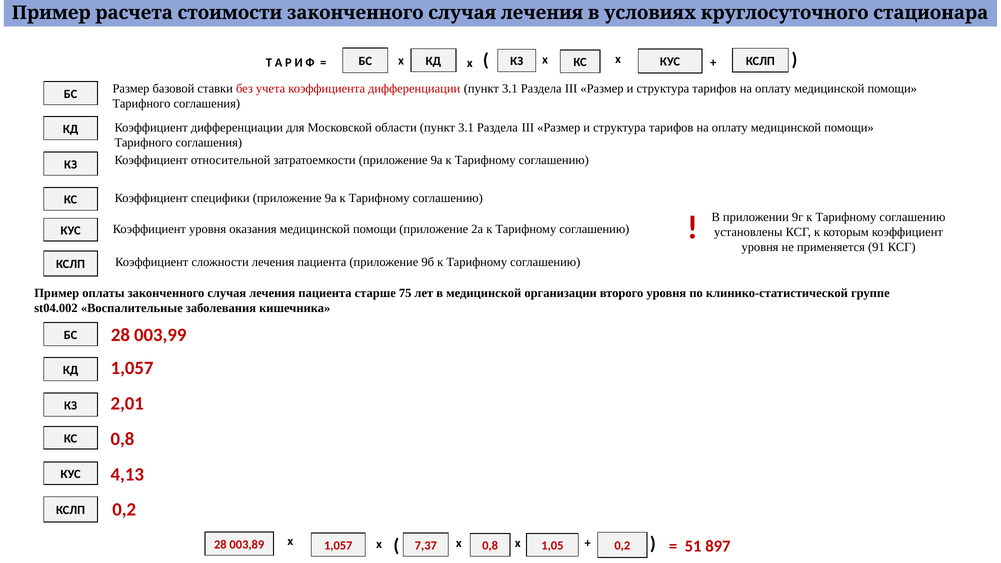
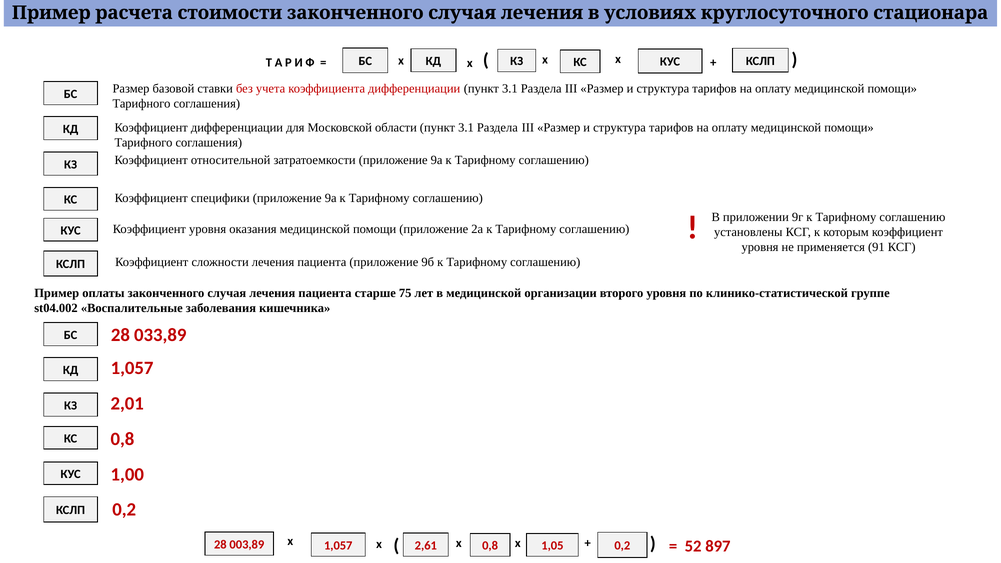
003,99: 003,99 -> 033,89 (160, 335)
4,13: 4,13 -> 1,00 (127, 474)
7,37: 7,37 -> 2,61 (426, 546)
51: 51 -> 52 (693, 546)
